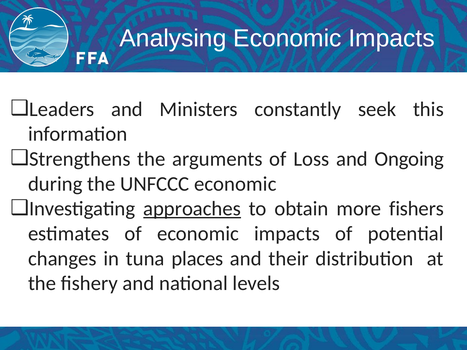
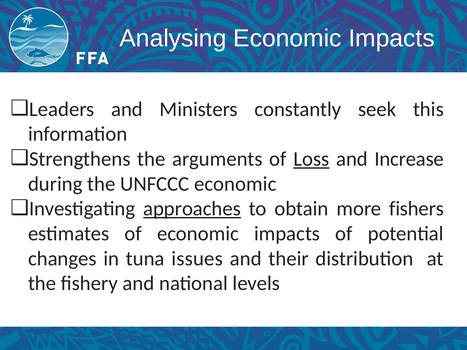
Loss underline: none -> present (311, 159)
Ongoing: Ongoing -> Increase (409, 159)
places: places -> issues (197, 259)
